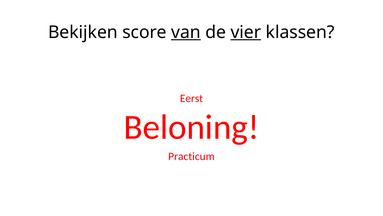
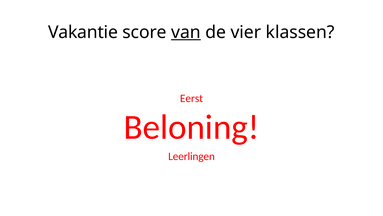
Bekijken: Bekijken -> Vakantie (83, 32)
vier underline: present -> none (246, 32)
Practicum: Practicum -> Leerlingen (192, 156)
